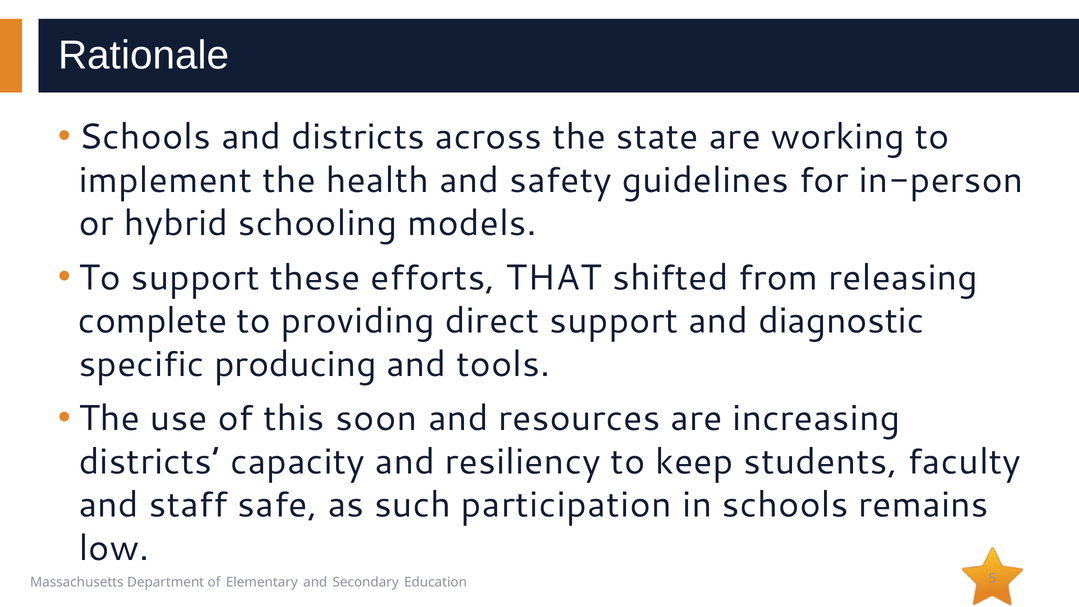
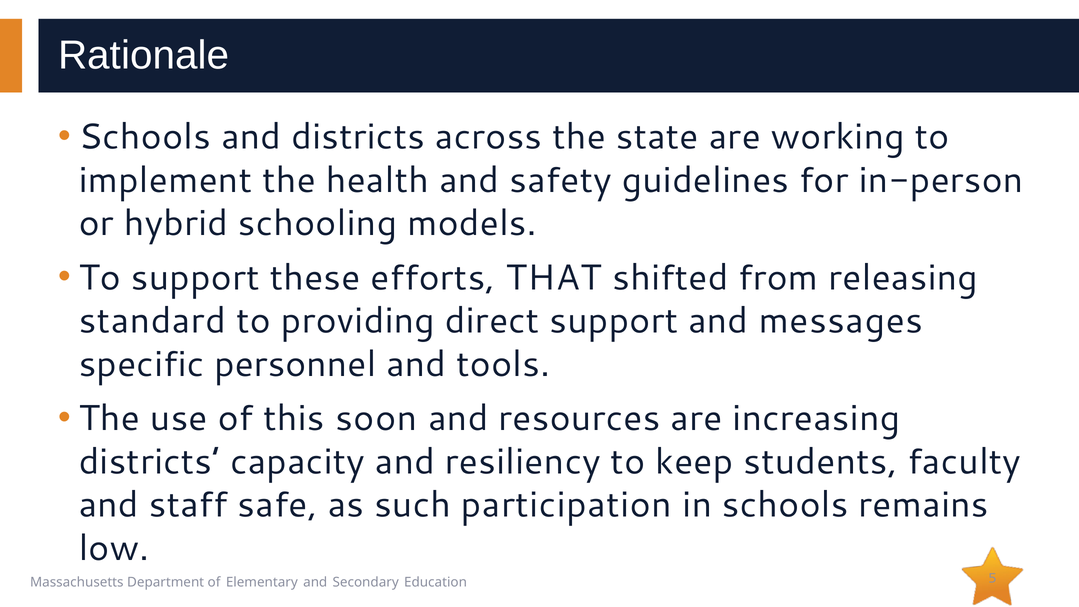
complete: complete -> standard (152, 321)
diagnostic: diagnostic -> messages (841, 321)
producing: producing -> personnel (295, 364)
